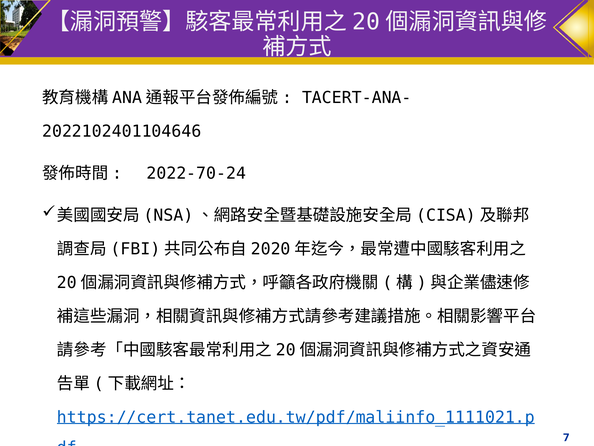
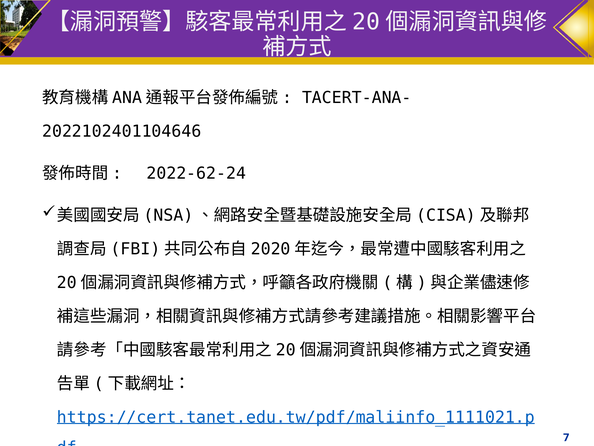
2022-70-24: 2022-70-24 -> 2022-62-24 (196, 173)
